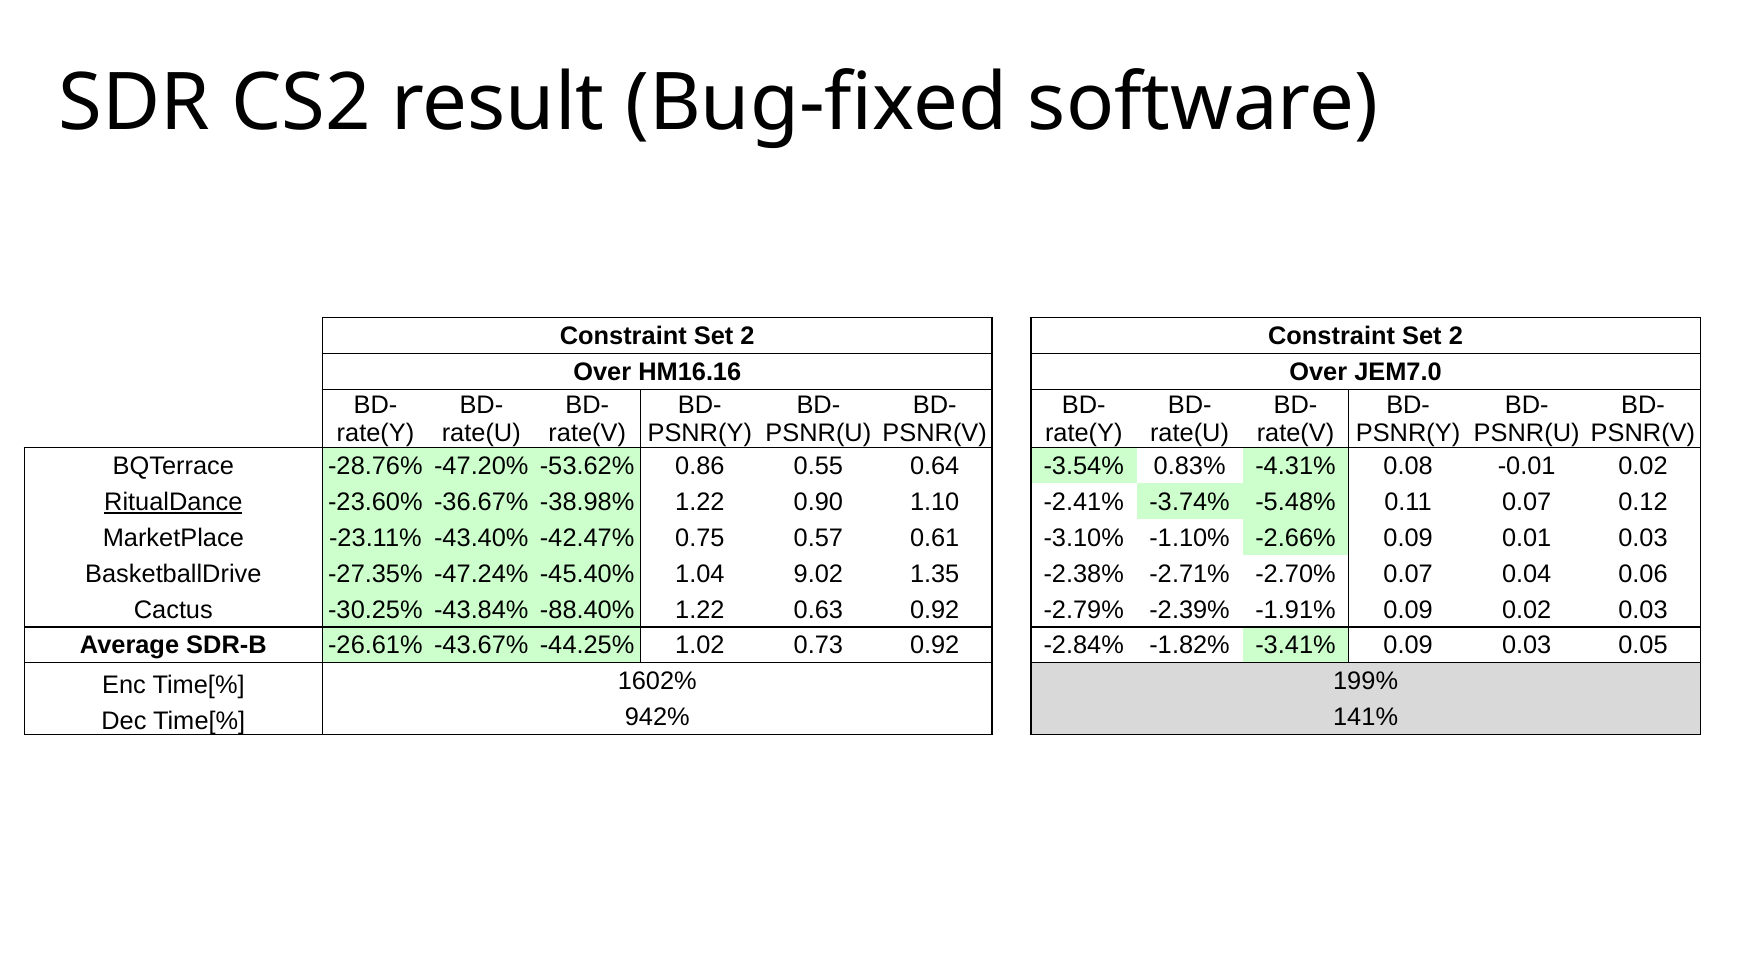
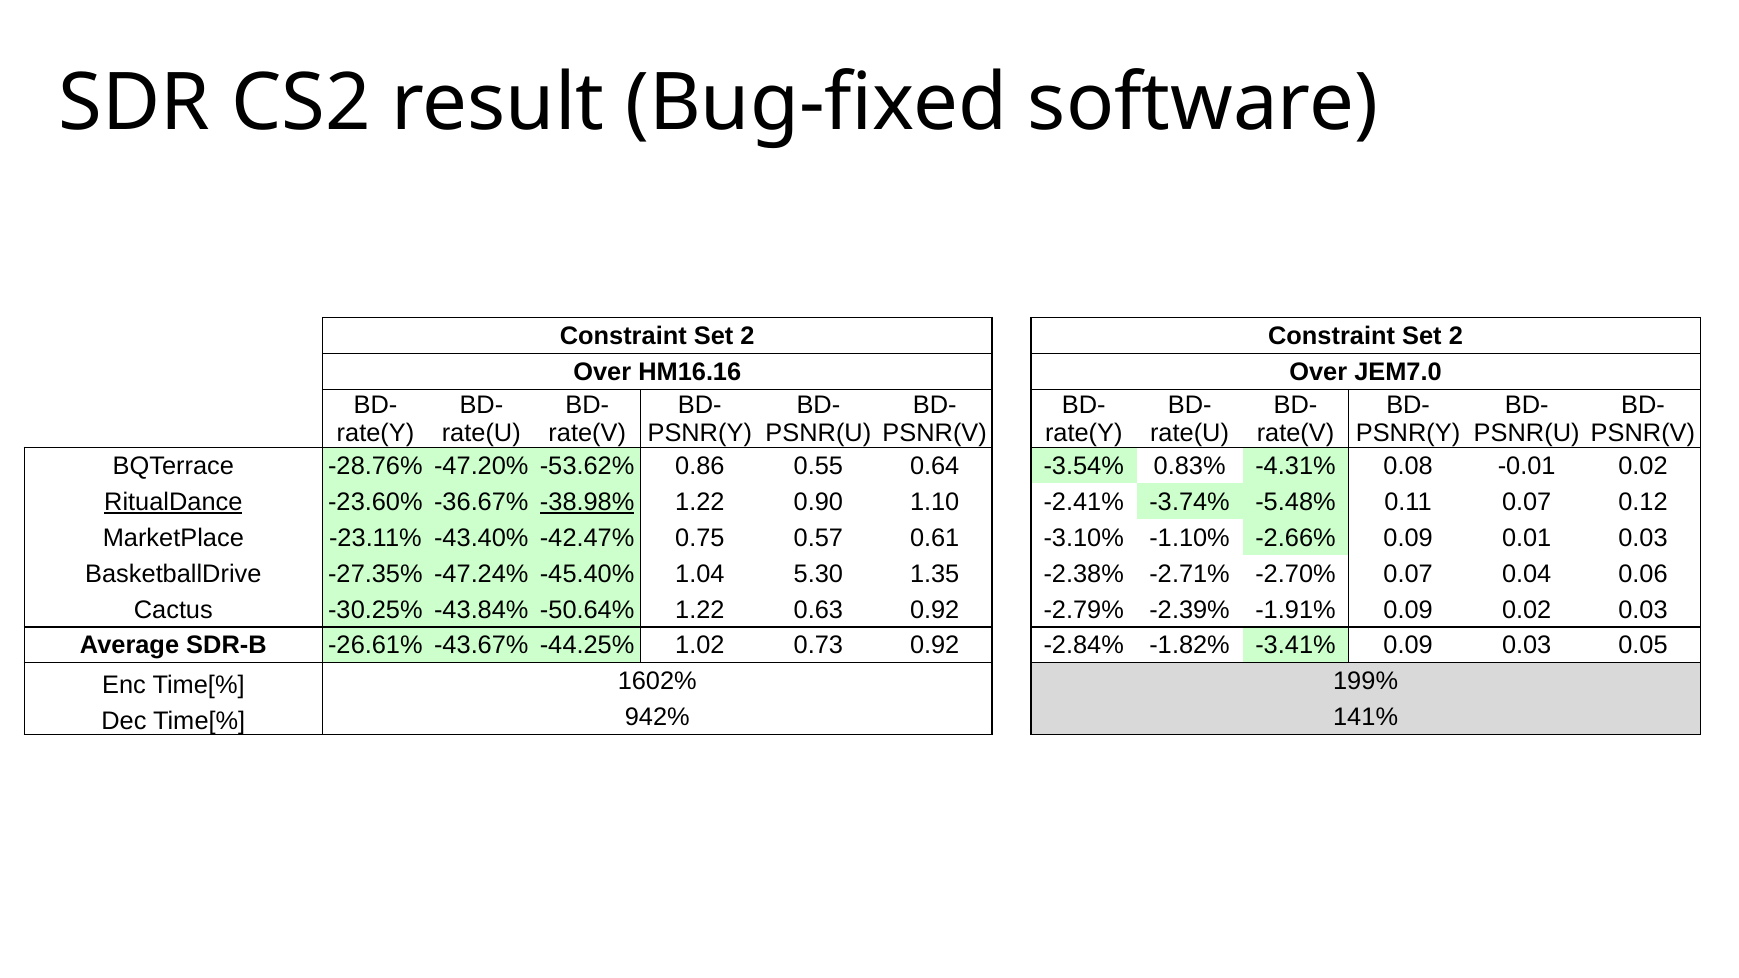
-38.98% underline: none -> present (587, 502)
9.02: 9.02 -> 5.30 (818, 574)
-88.40%: -88.40% -> -50.64% (587, 610)
